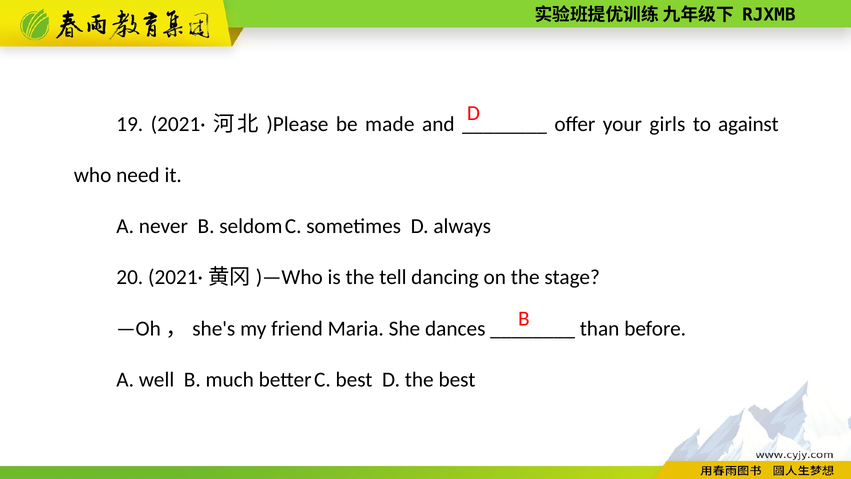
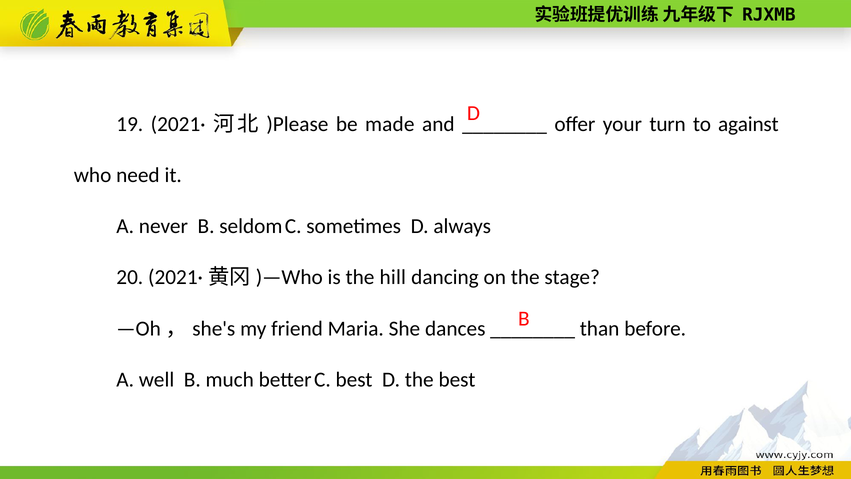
girls: girls -> turn (668, 124)
tell: tell -> hill (393, 277)
